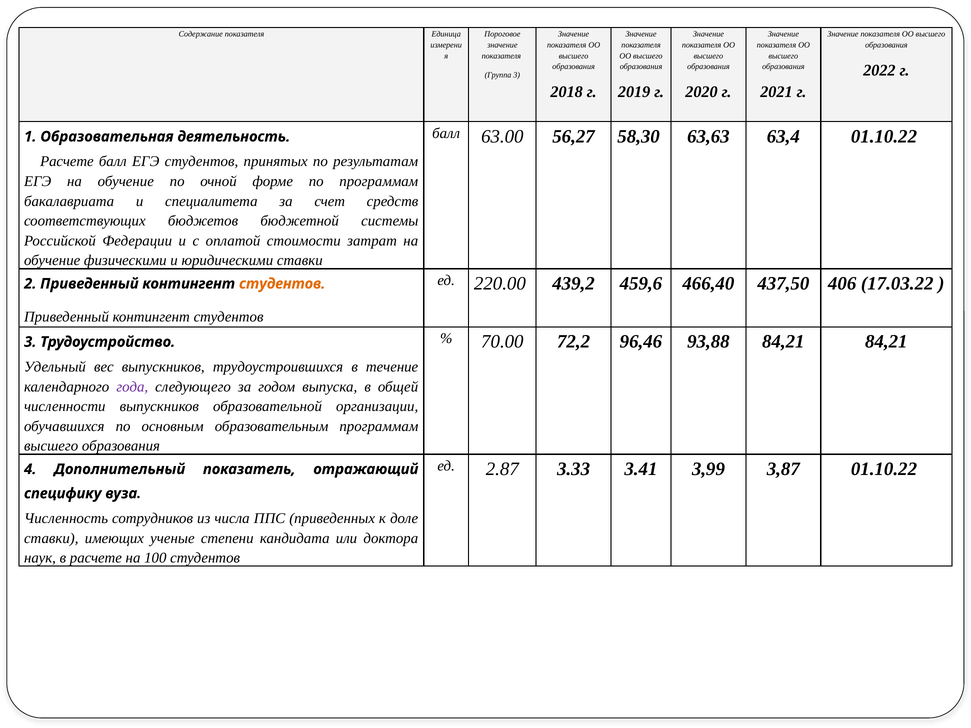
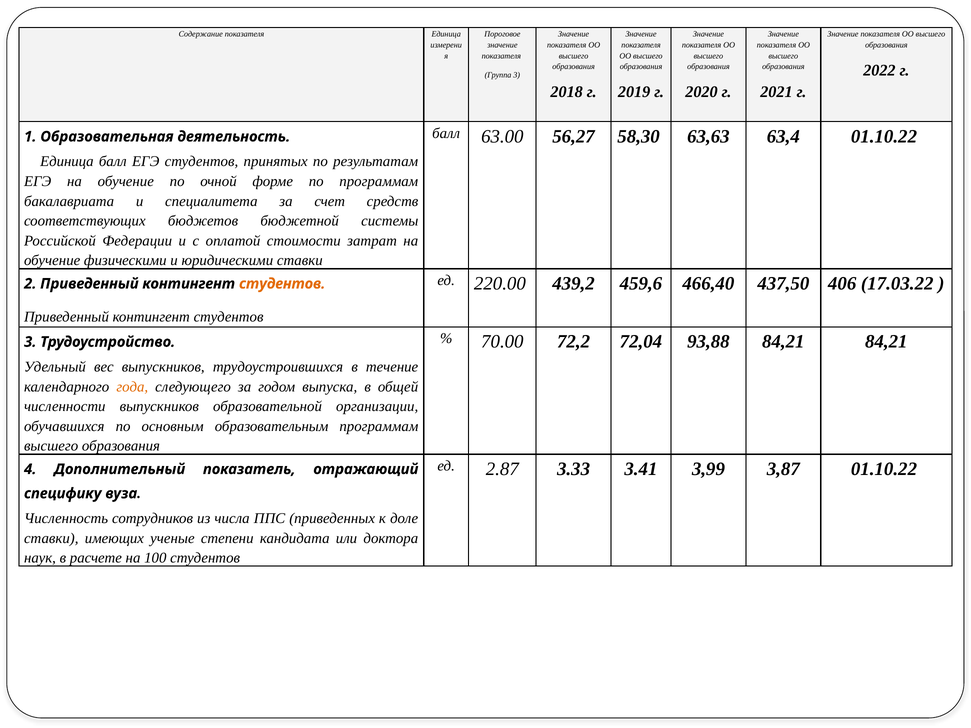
Расчете: Расчете -> Единица (67, 162)
96,46: 96,46 -> 72,04 (641, 342)
года colour: purple -> orange (132, 387)
